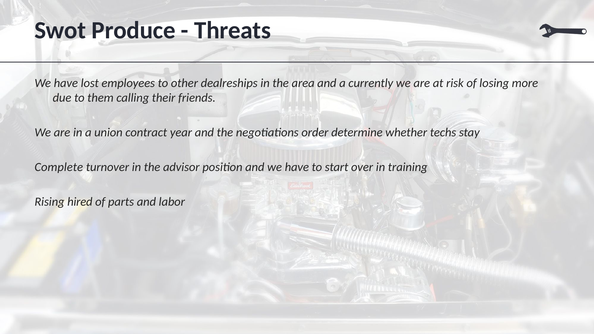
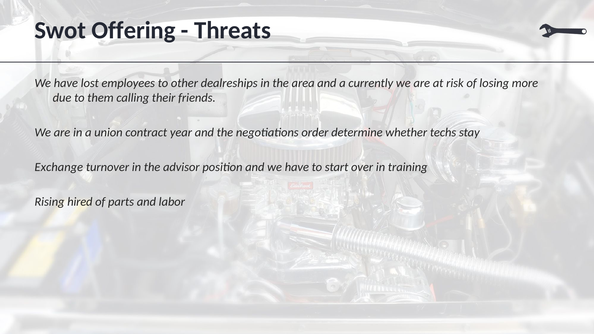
Produce: Produce -> Offering (134, 30)
Complete: Complete -> Exchange (59, 167)
